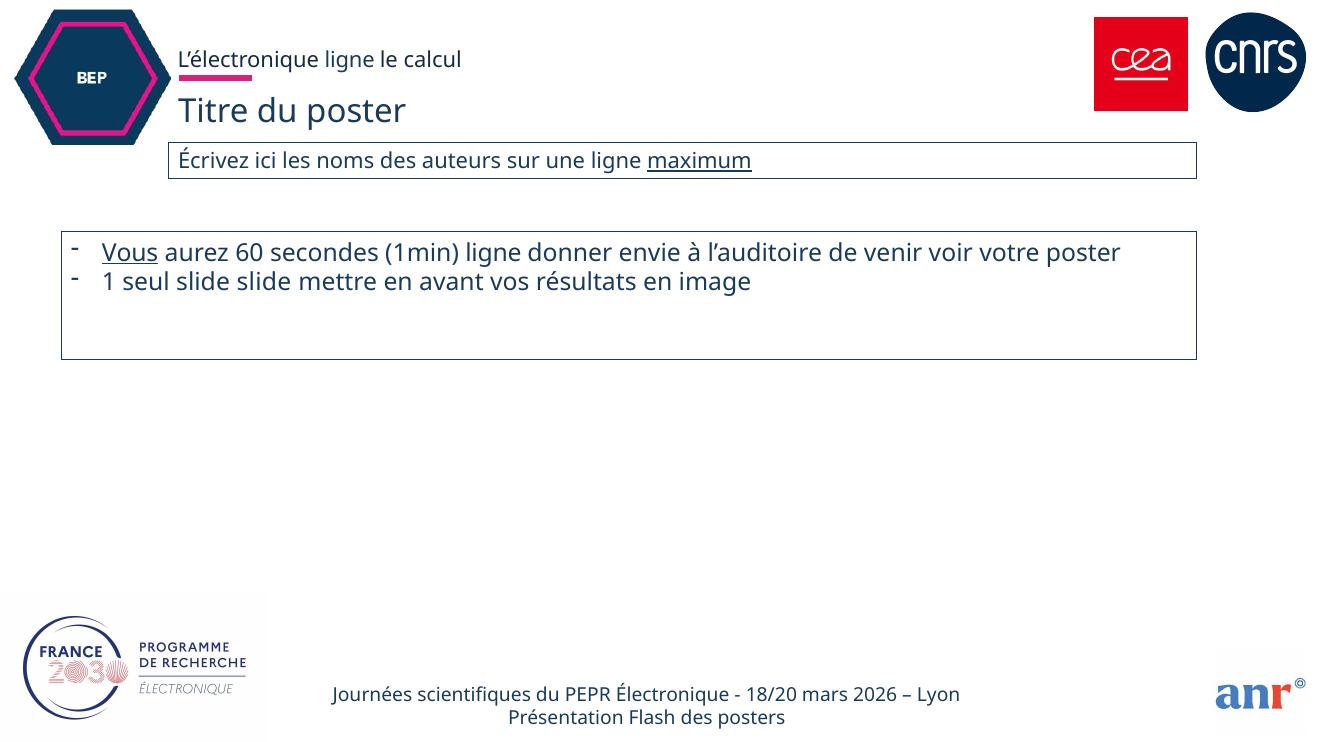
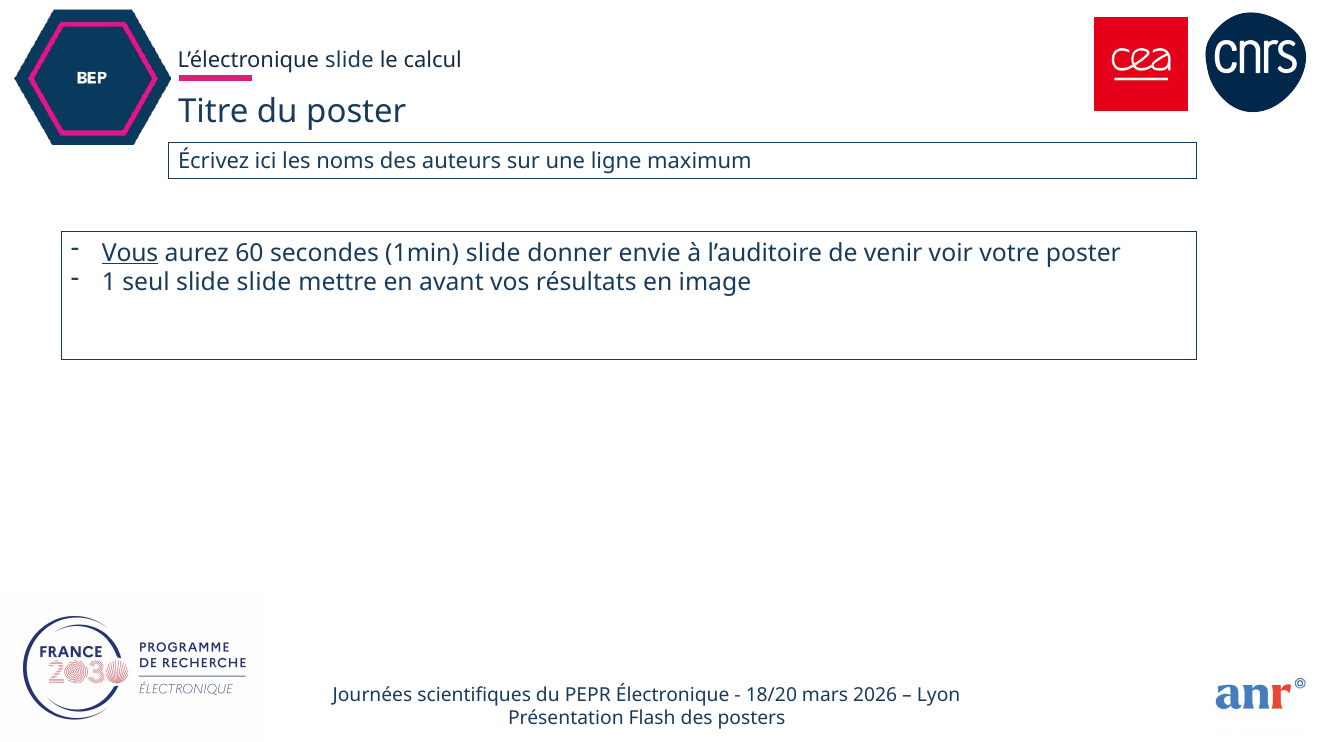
ligne: ligne -> slide (349, 60)
maximum underline: present -> none (699, 162)
1min ligne: ligne -> slide (493, 253)
